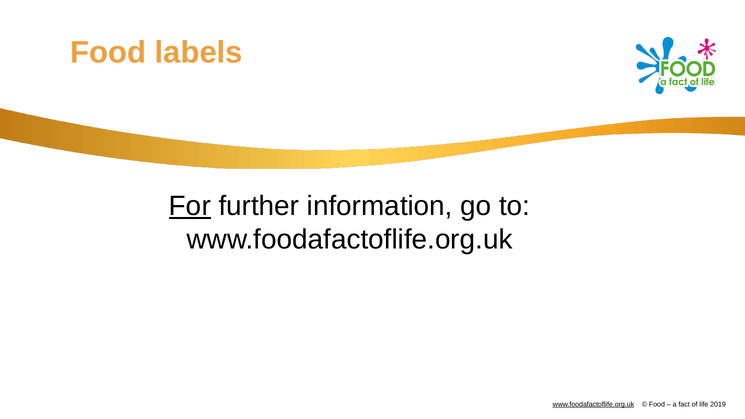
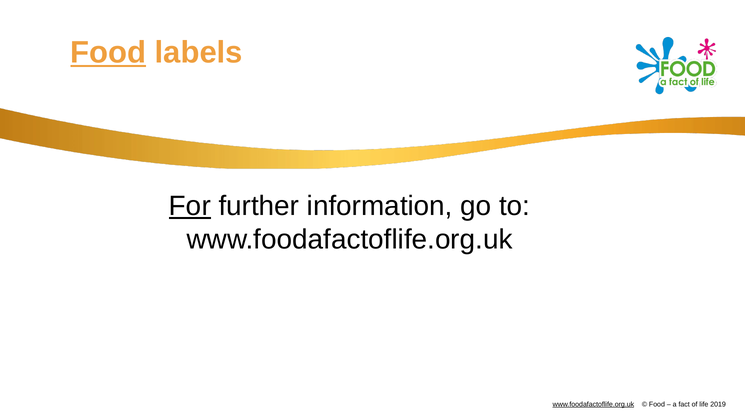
Food underline: none -> present (108, 52)
